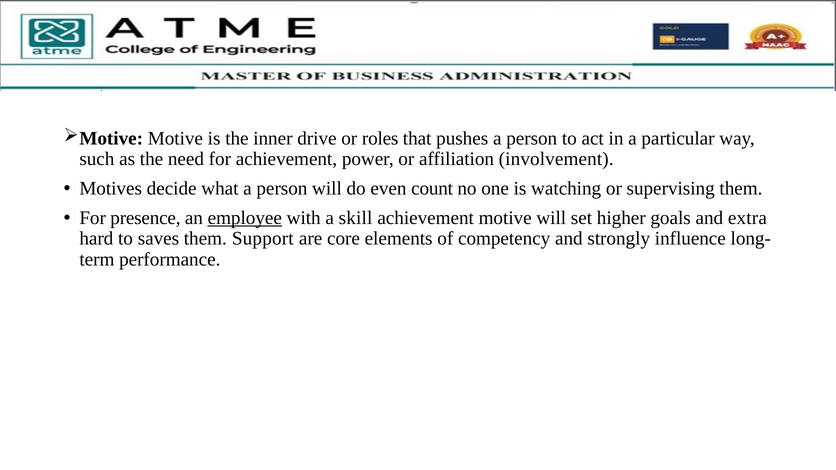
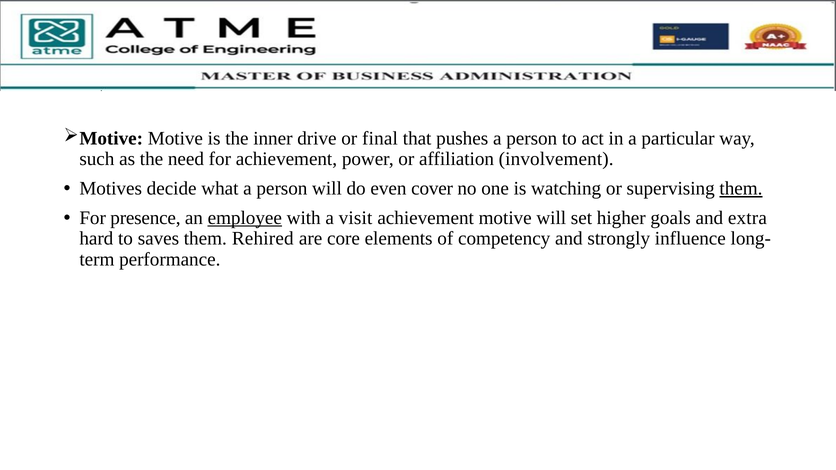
roles: roles -> final (380, 139)
count: count -> cover (432, 189)
them underline: none -> present (741, 189)
skill: skill -> visit (355, 218)
Support: Support -> Rehired (263, 239)
